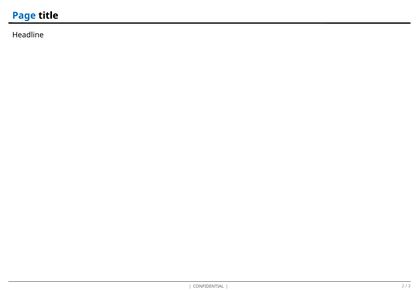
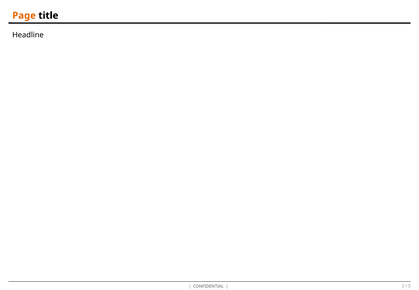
Page colour: blue -> orange (24, 16)
